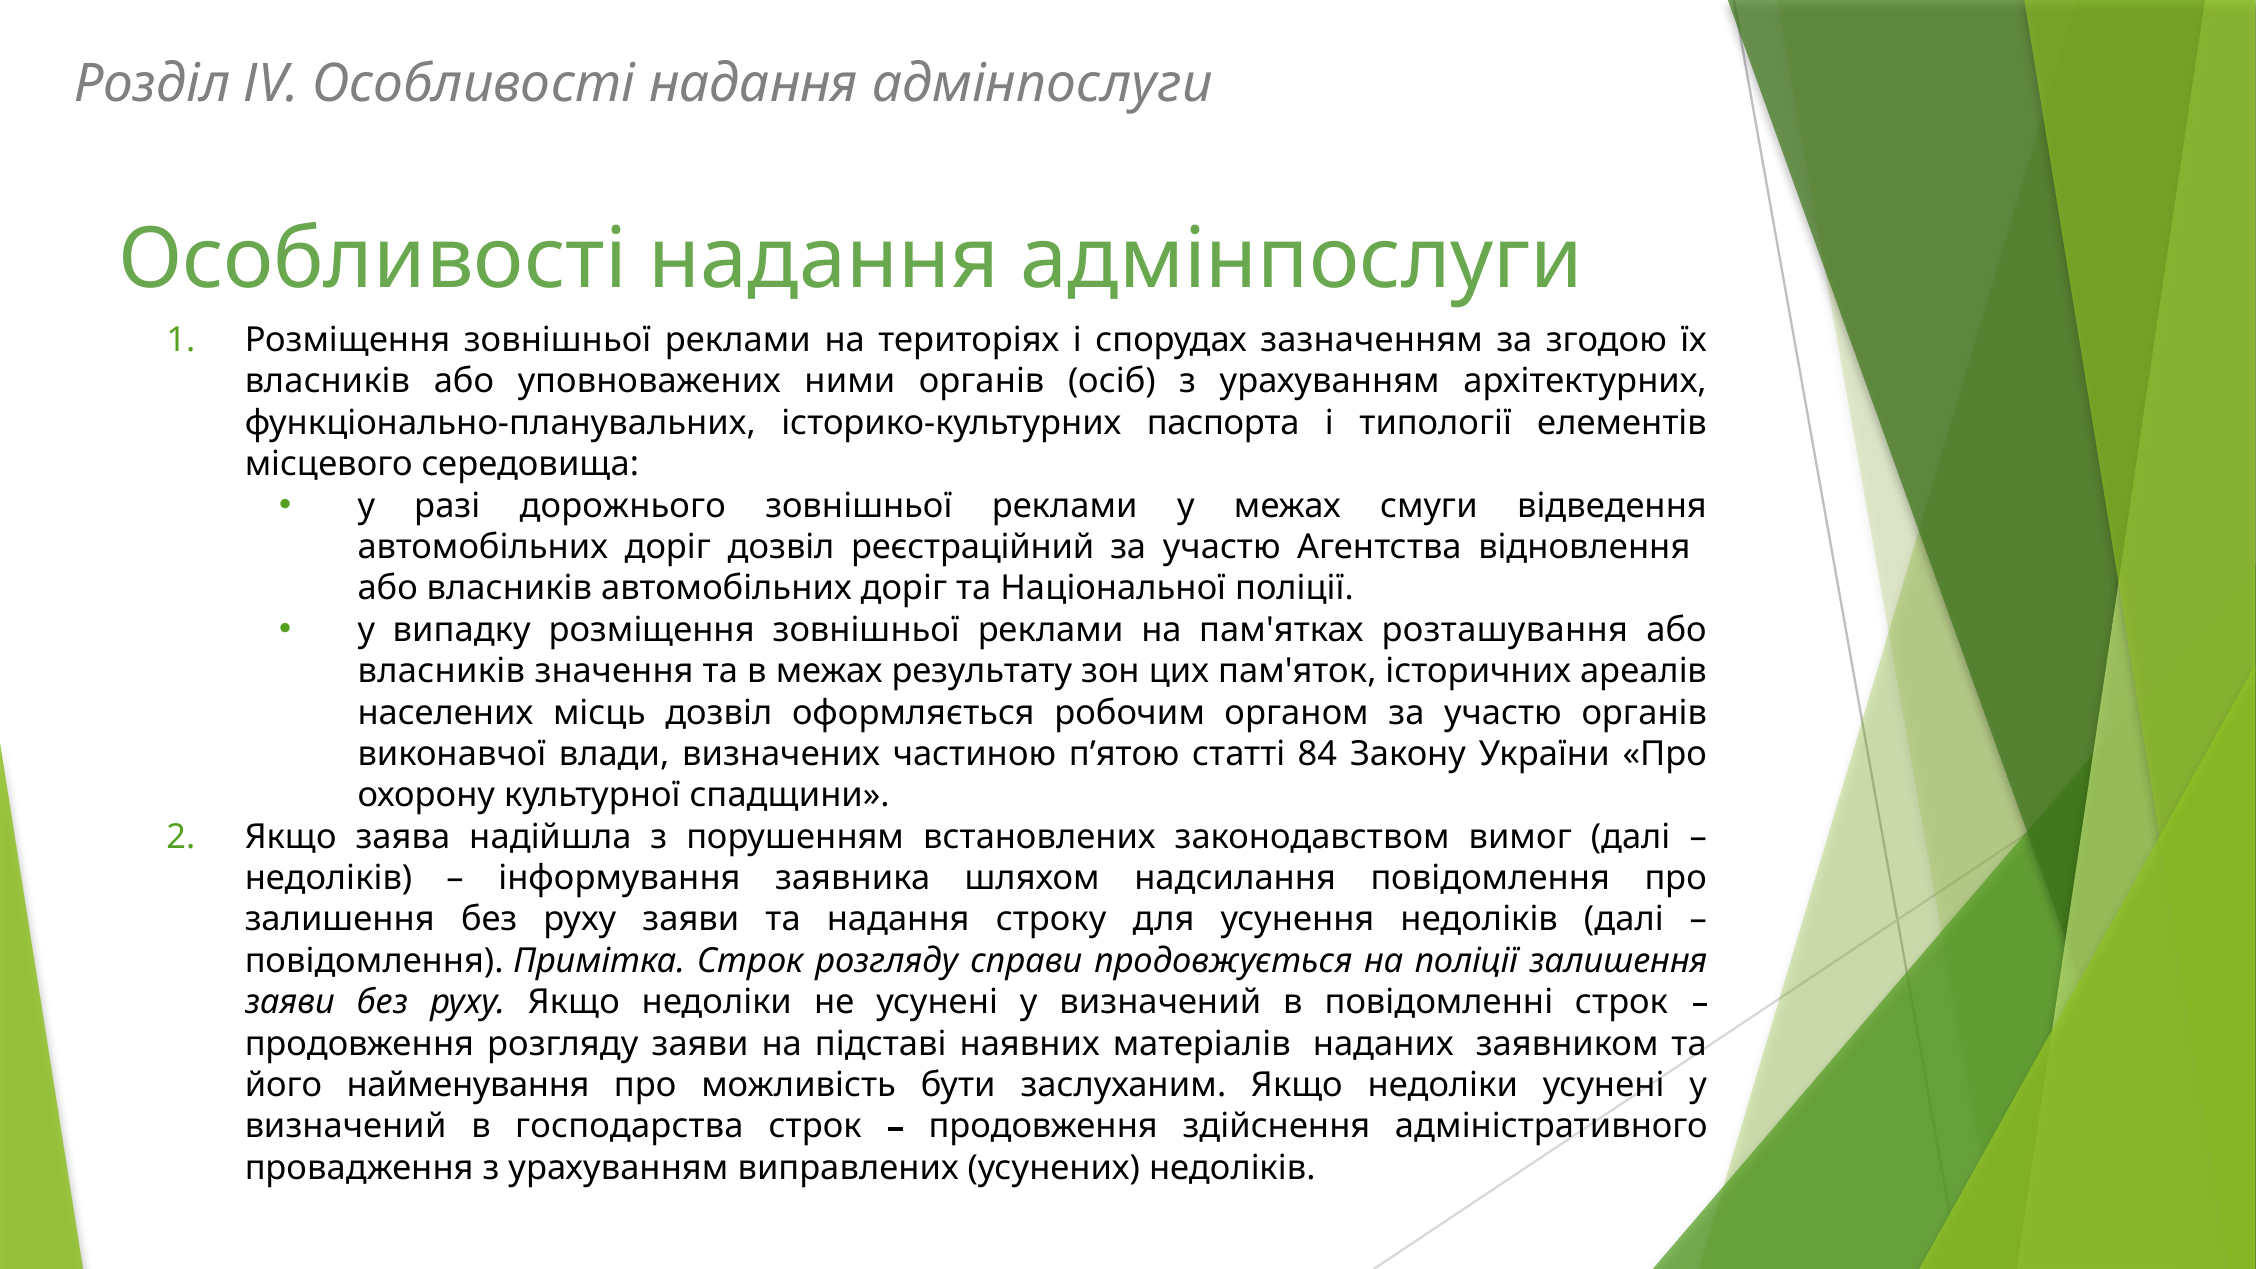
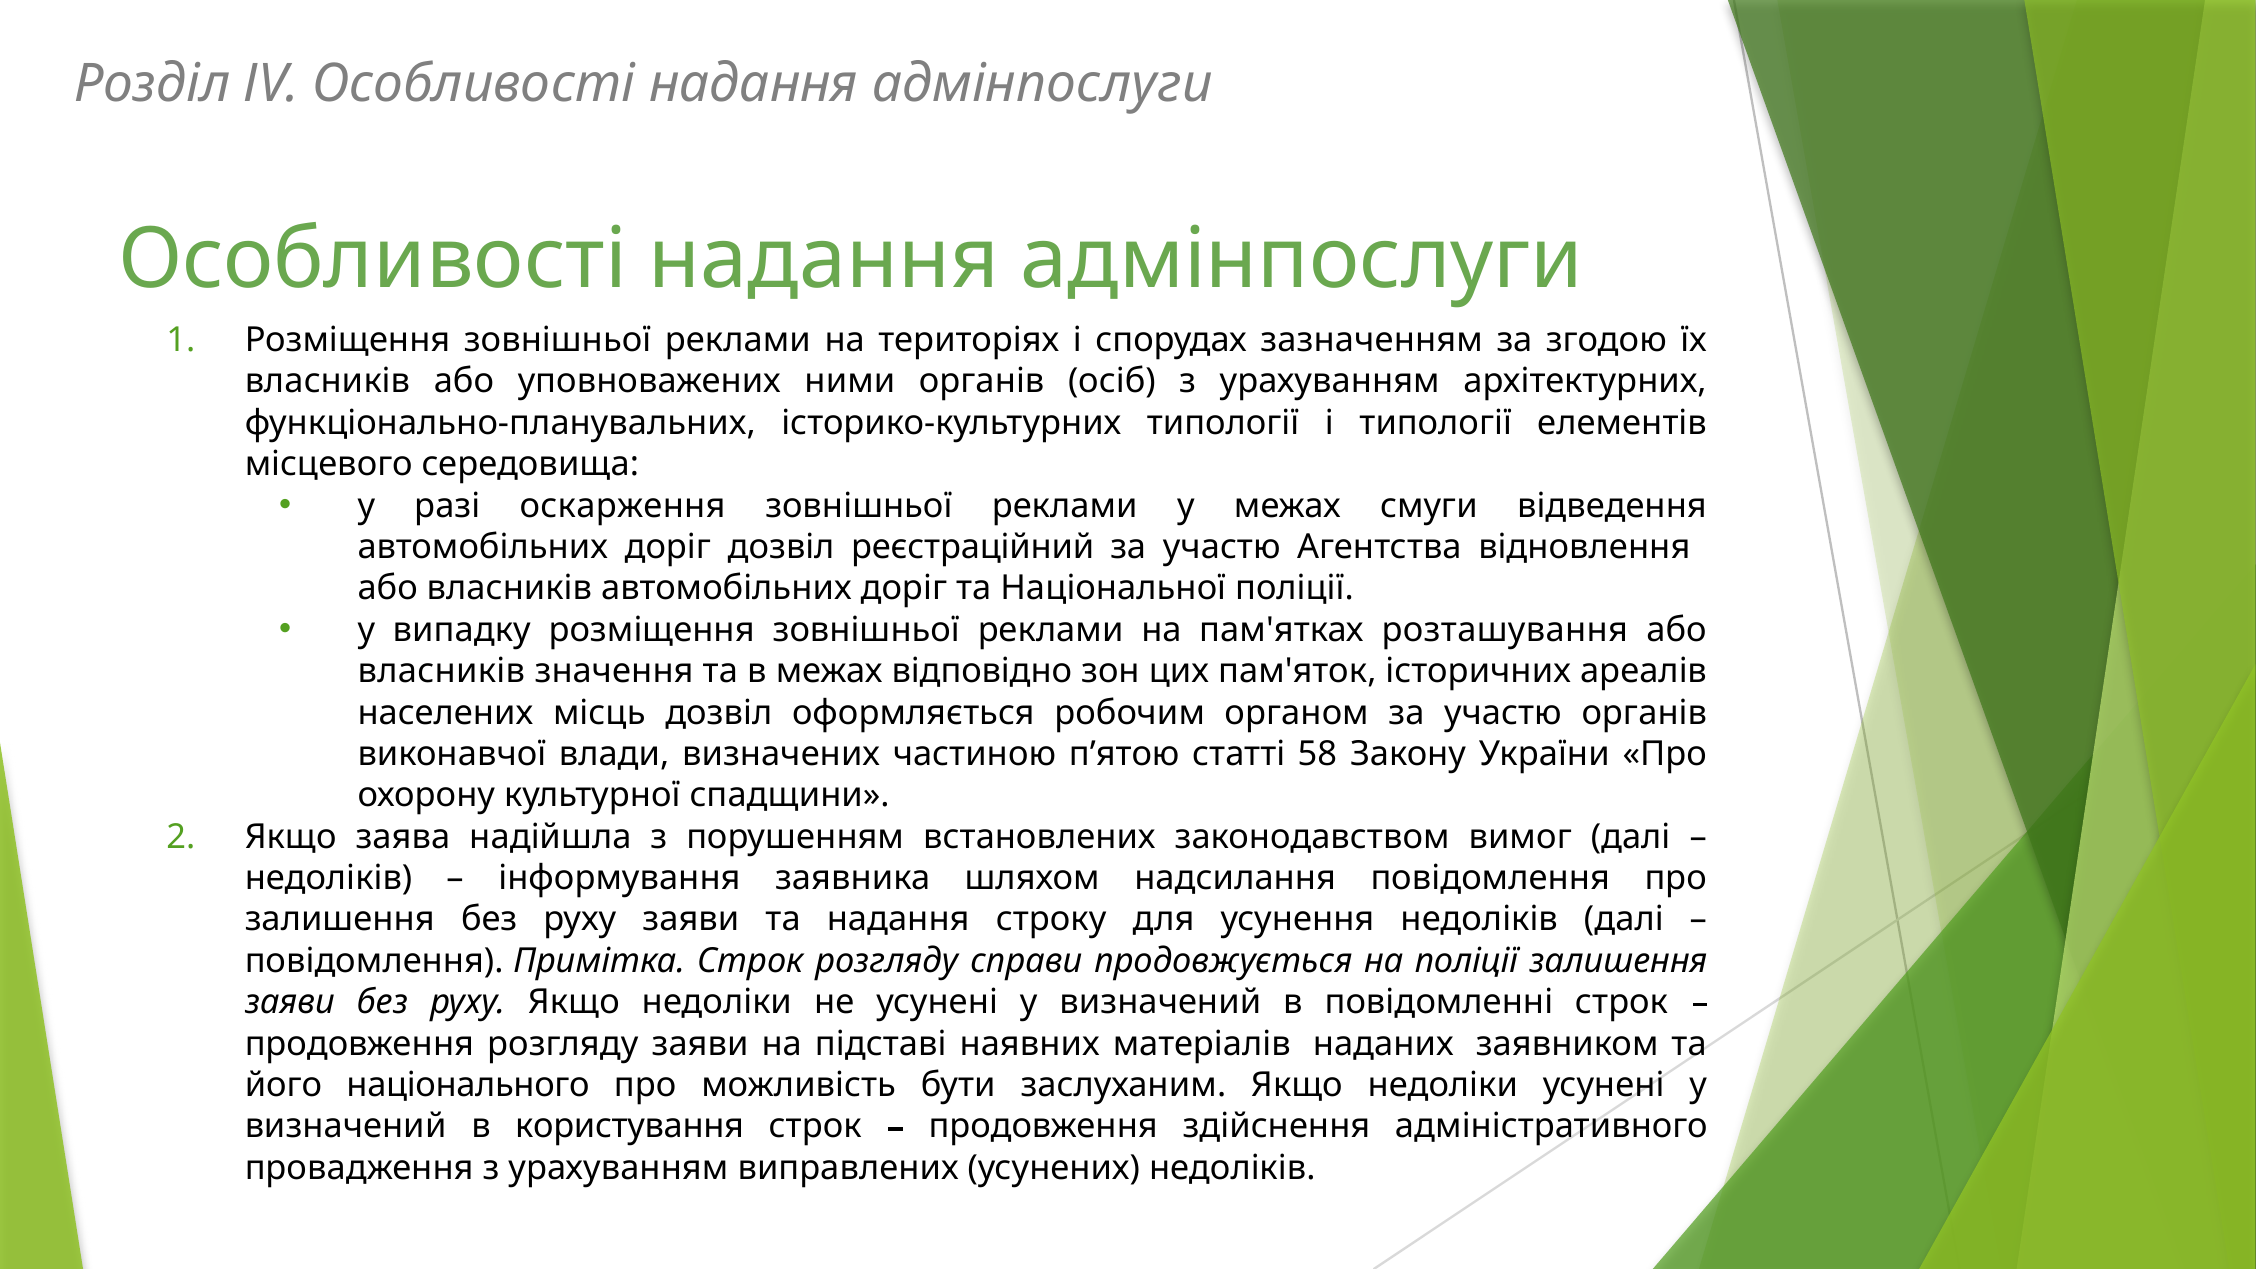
історико-культурних паспорта: паспорта -> типології (1223, 423)
дорожнього: дорожнього -> оскарження (623, 506)
результату: результату -> відповідно (982, 671)
84: 84 -> 58 (1317, 754)
найменування: найменування -> національного (468, 1085)
господарства: господарства -> користування (630, 1127)
